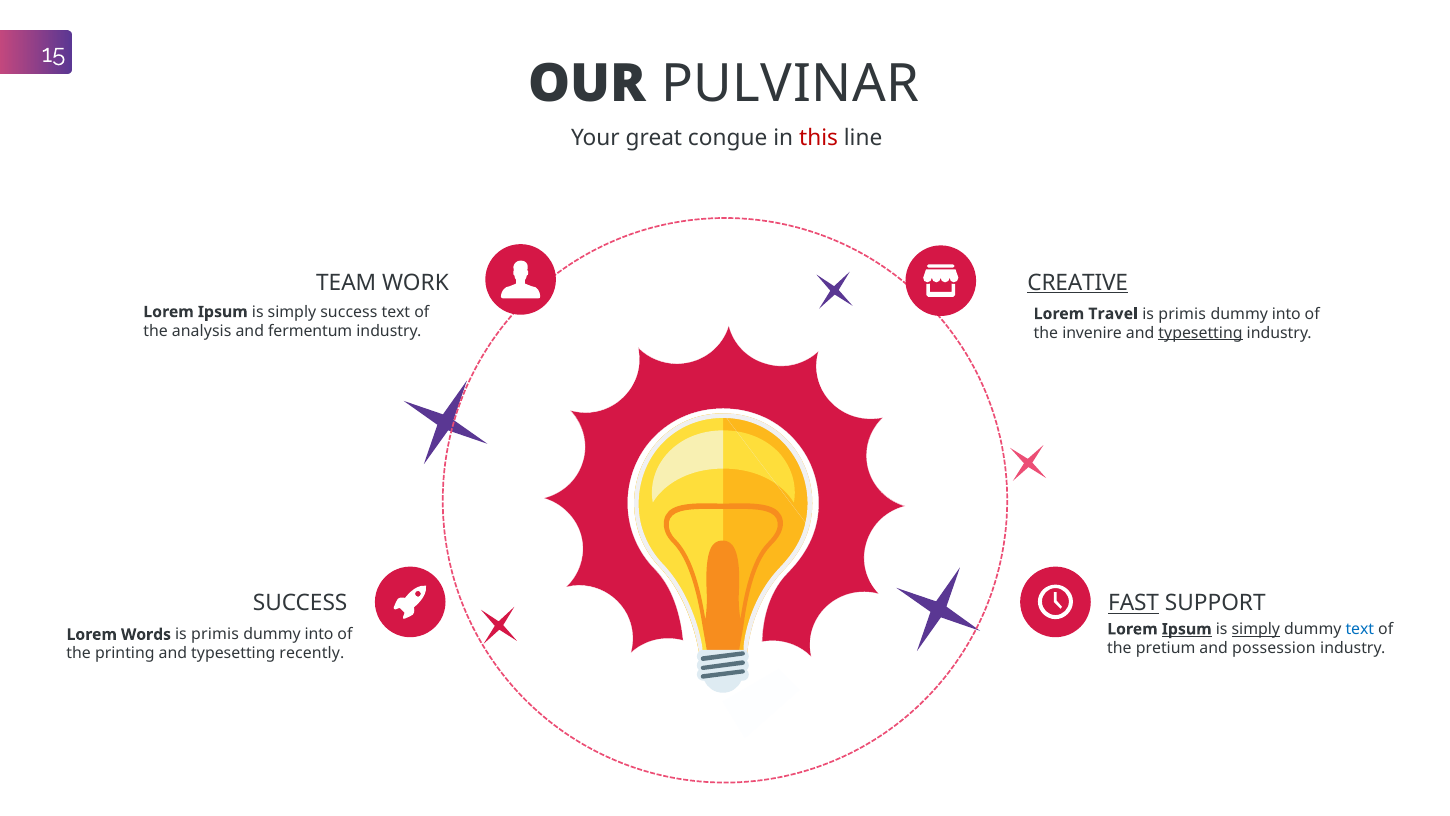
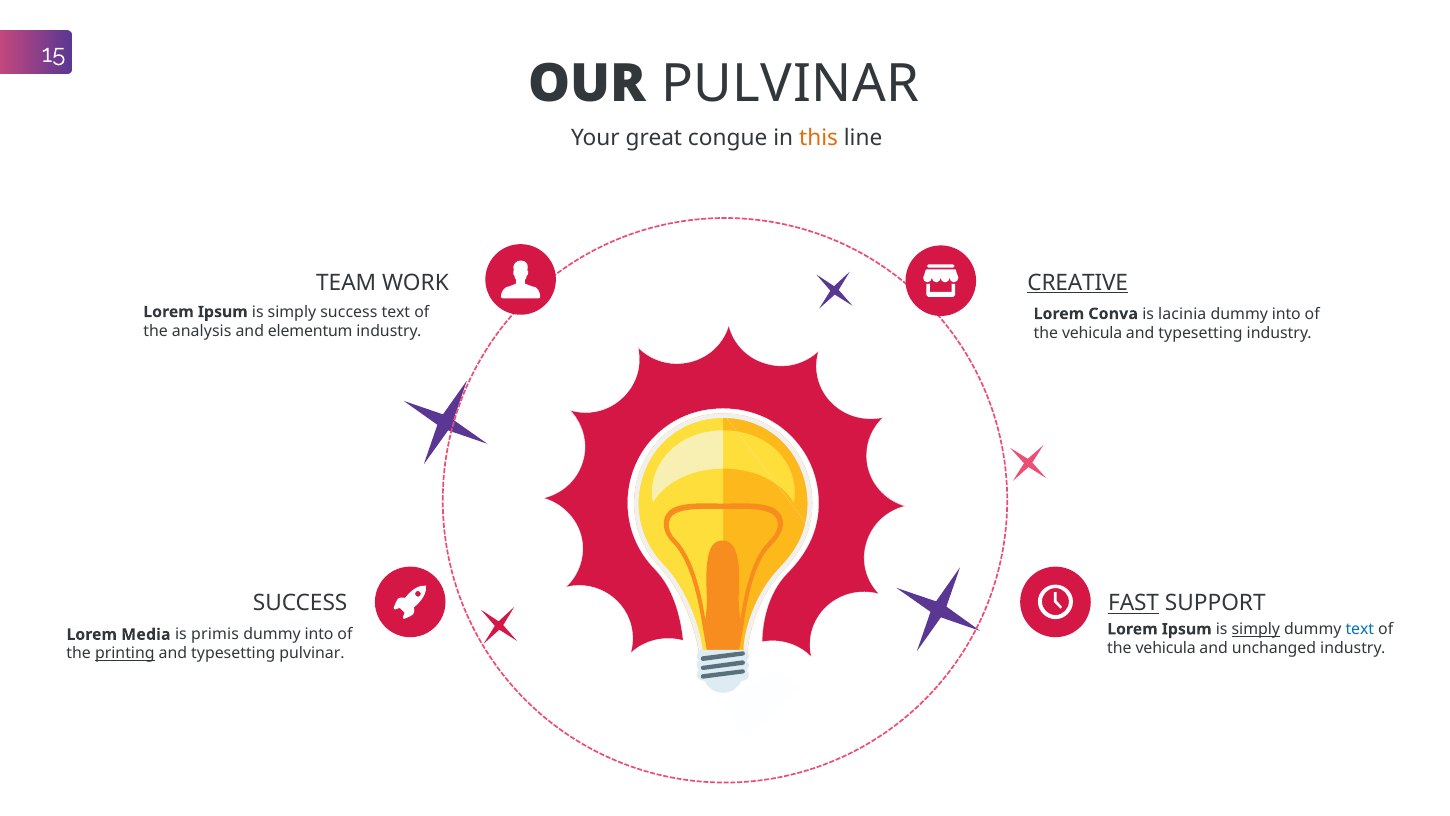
this colour: red -> orange (819, 138)
Travel: Travel -> Conva (1113, 314)
primis: primis -> lacinia (1182, 314)
fermentum: fermentum -> elementum (310, 331)
invenire: invenire -> vehicula (1092, 333)
typesetting underline: present -> none (1201, 333)
Ipsum underline: present -> none (1187, 629)
Words: Words -> Media (146, 634)
pretium: pretium -> vehicula (1166, 648)
possession: possession -> unchanged (1274, 648)
printing underline: none -> present (125, 653)
typesetting recently: recently -> pulvinar (312, 653)
